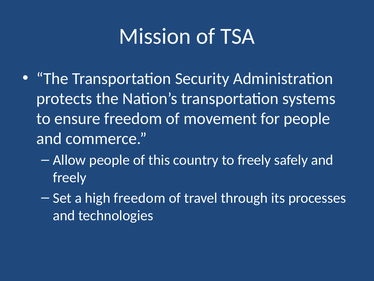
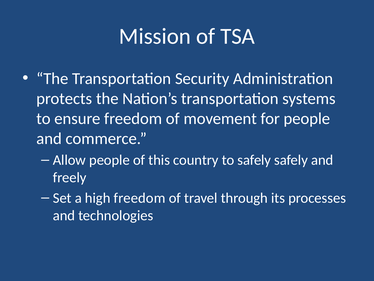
to freely: freely -> safely (254, 160)
